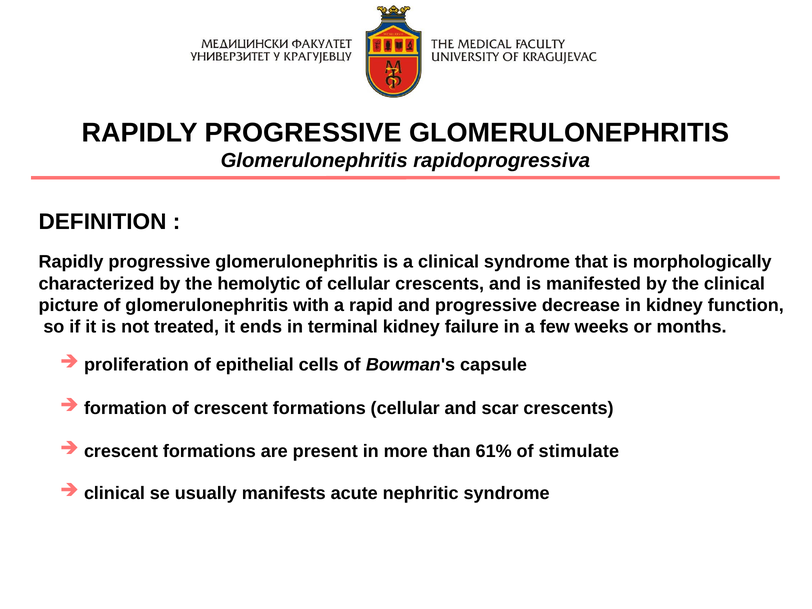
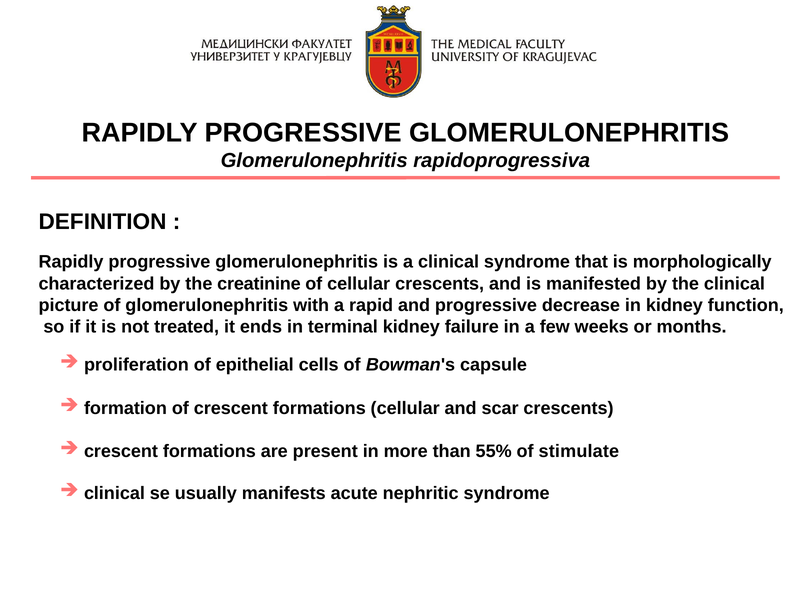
hemolytic: hemolytic -> creatinine (259, 284)
61%: 61% -> 55% (494, 451)
